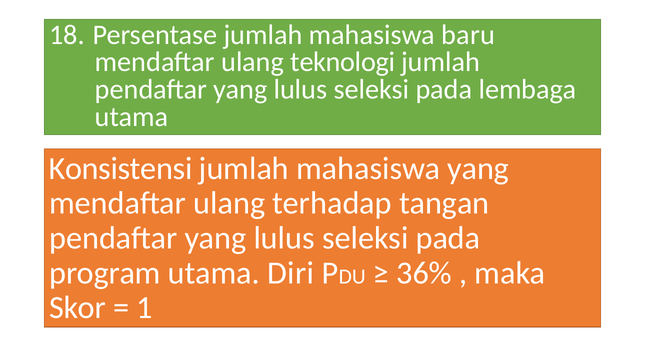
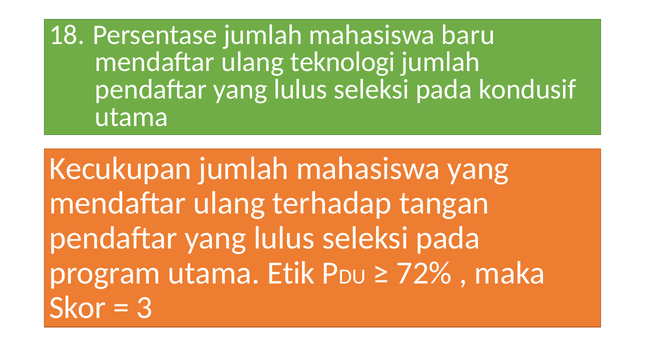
lembaga: lembaga -> kondusif (528, 90)
Konsistensi: Konsistensi -> Kecukupan (120, 168)
Diri: Diri -> Etik (291, 273)
36%: 36% -> 72% (424, 273)
1: 1 -> 3 (145, 308)
